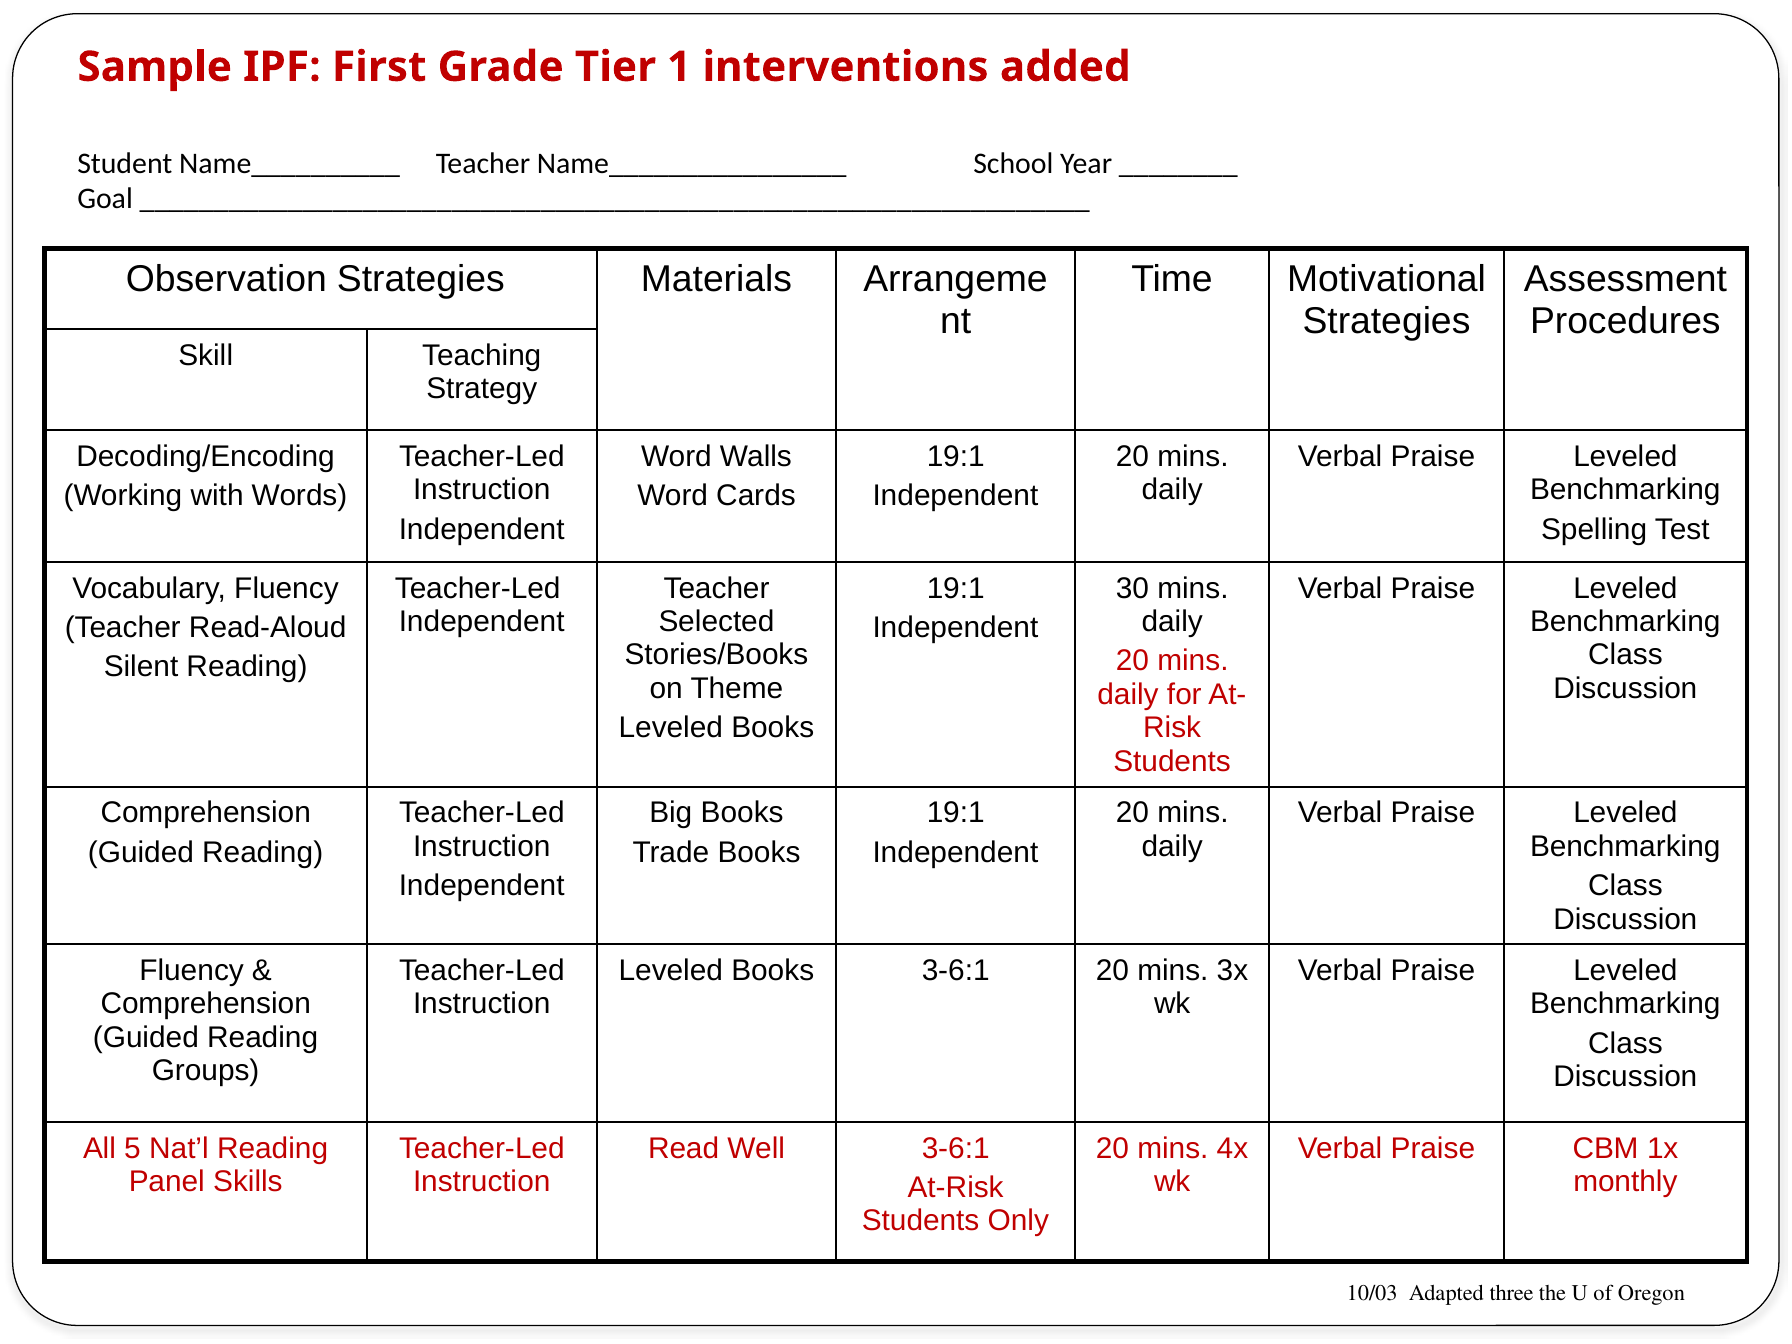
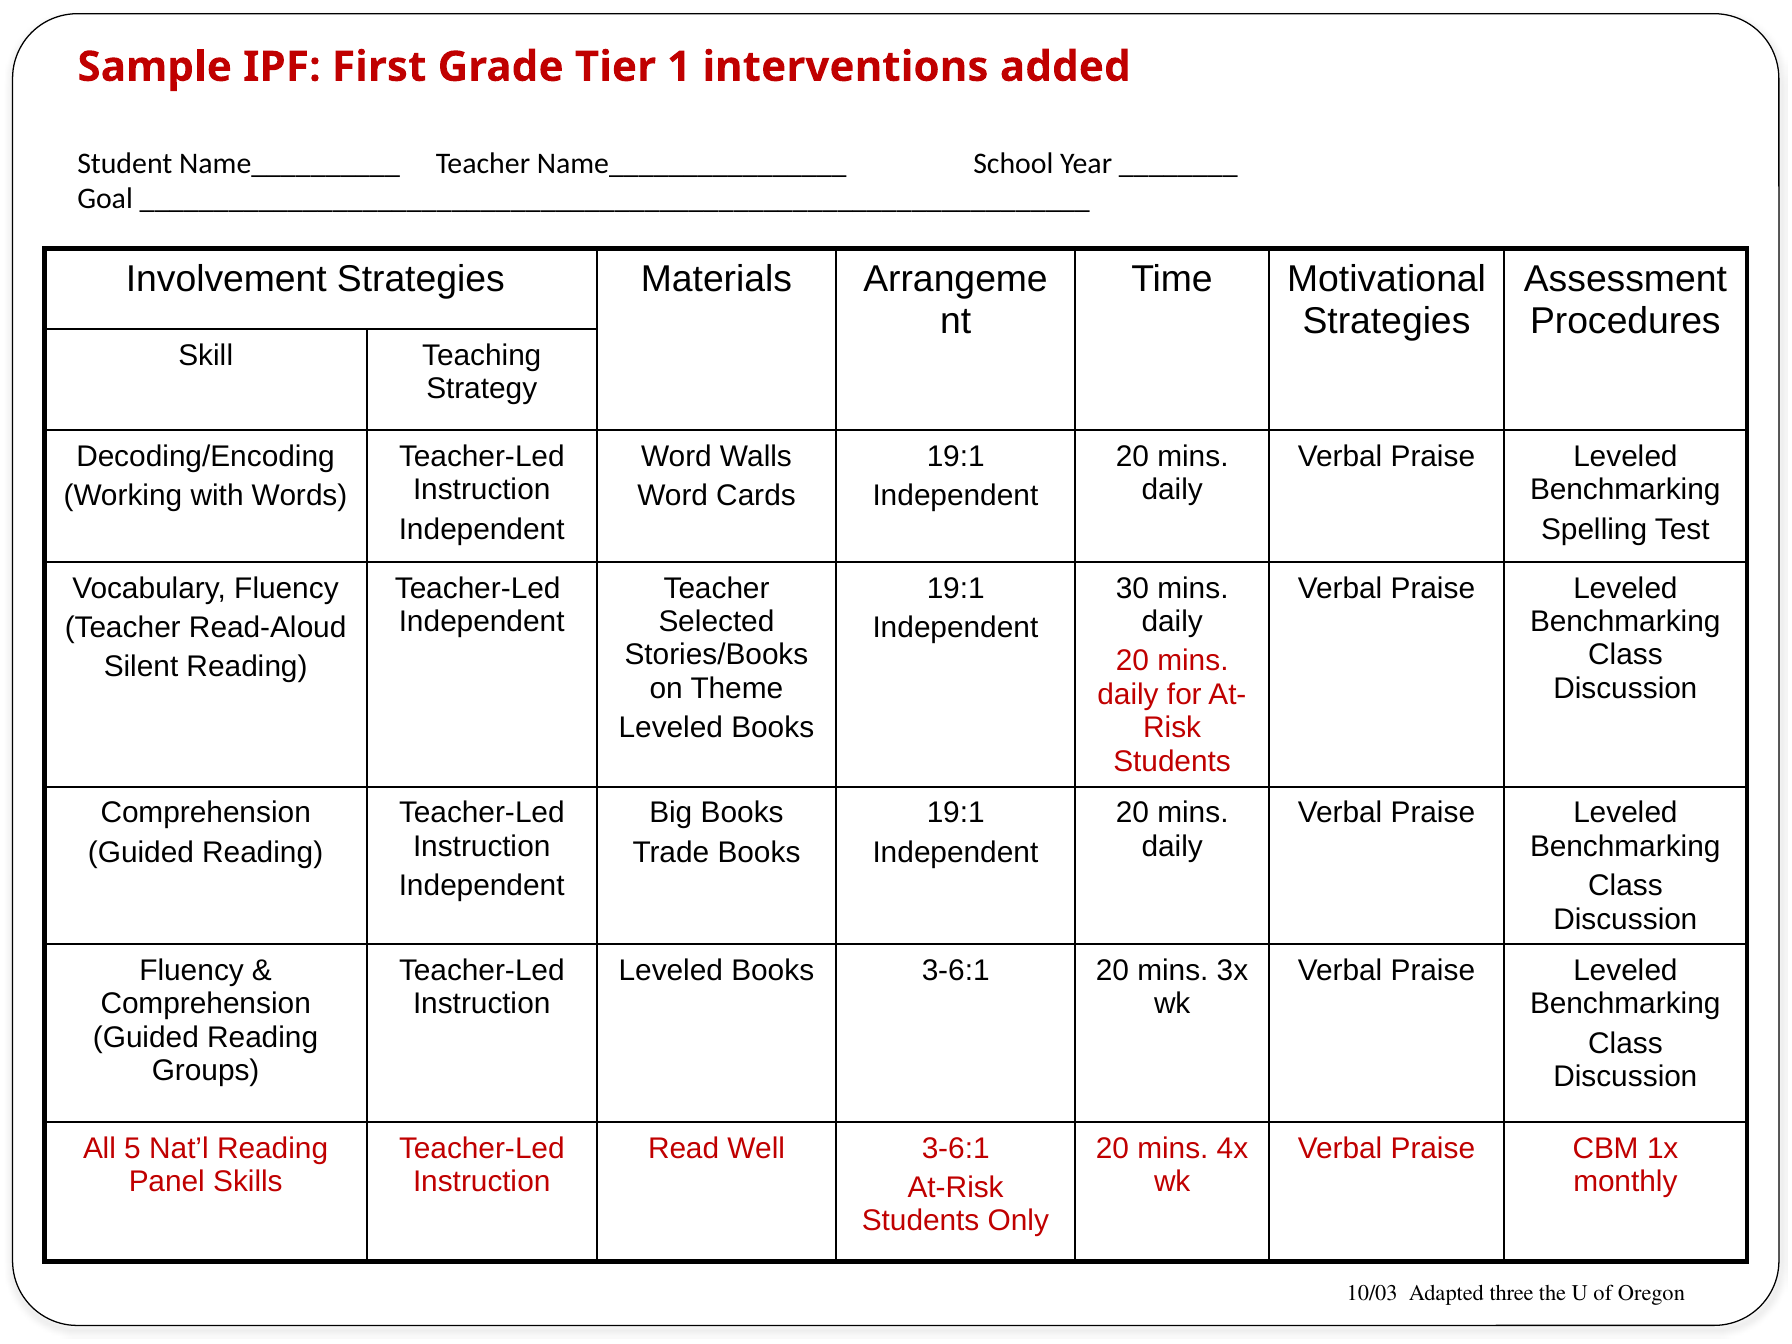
Observation: Observation -> Involvement (226, 279)
